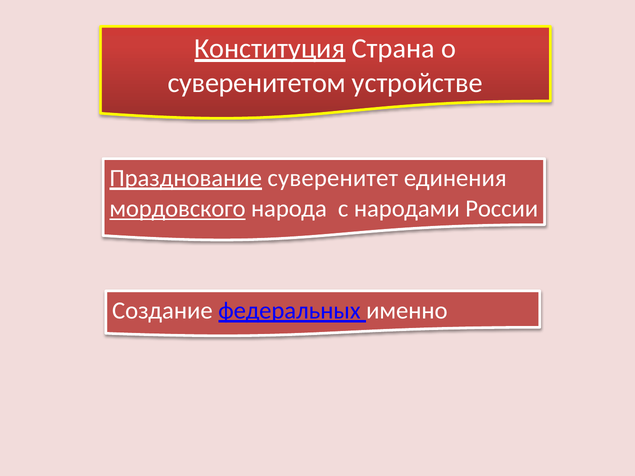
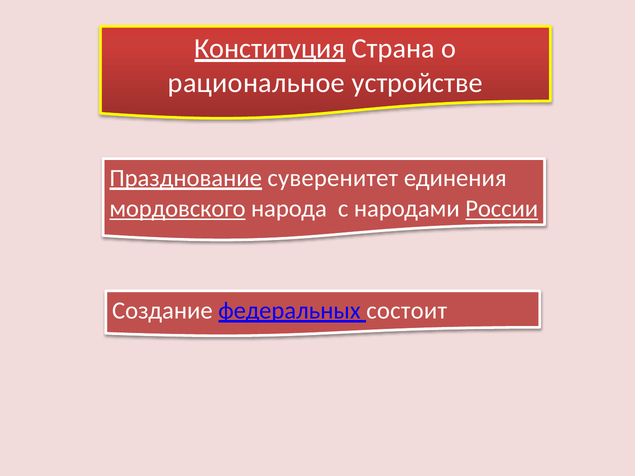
суверенитетом: суверенитетом -> рациональное (256, 83)
России underline: none -> present (502, 209)
именно: именно -> состоит (407, 311)
